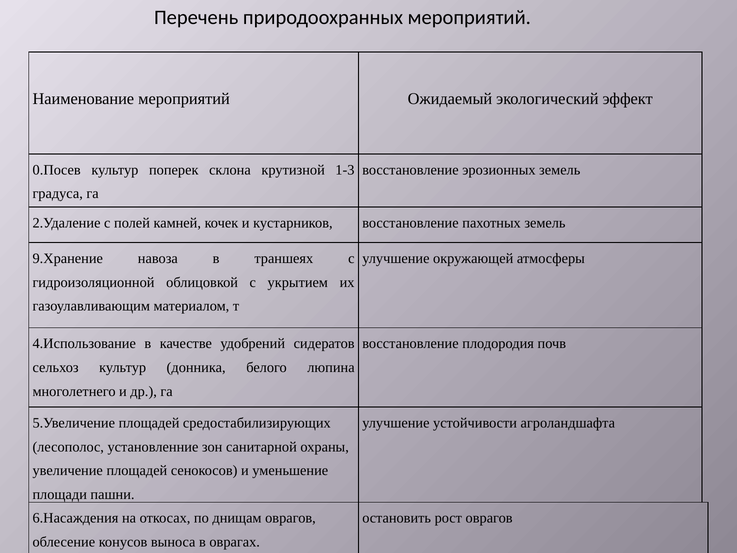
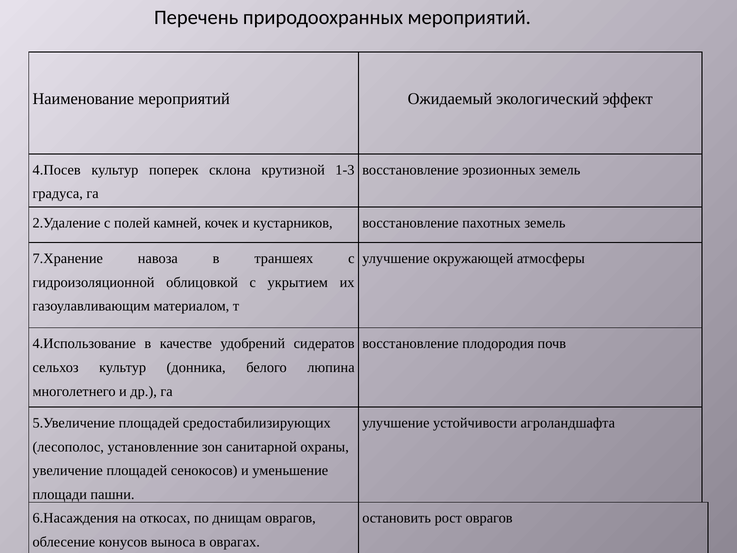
0.Посев: 0.Посев -> 4.Посев (57, 170)
9.Хранение: 9.Хранение -> 7.Хранение (68, 258)
